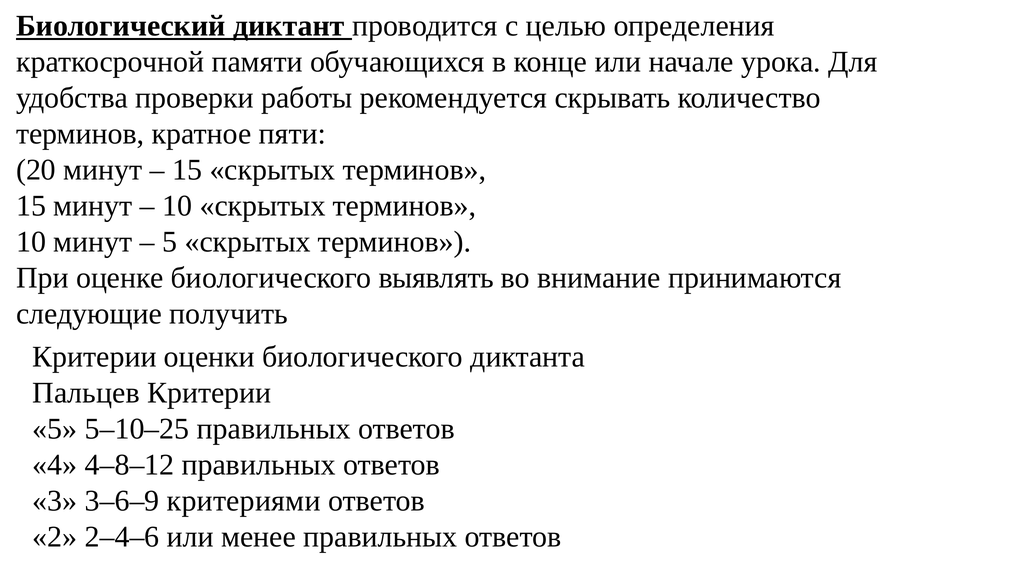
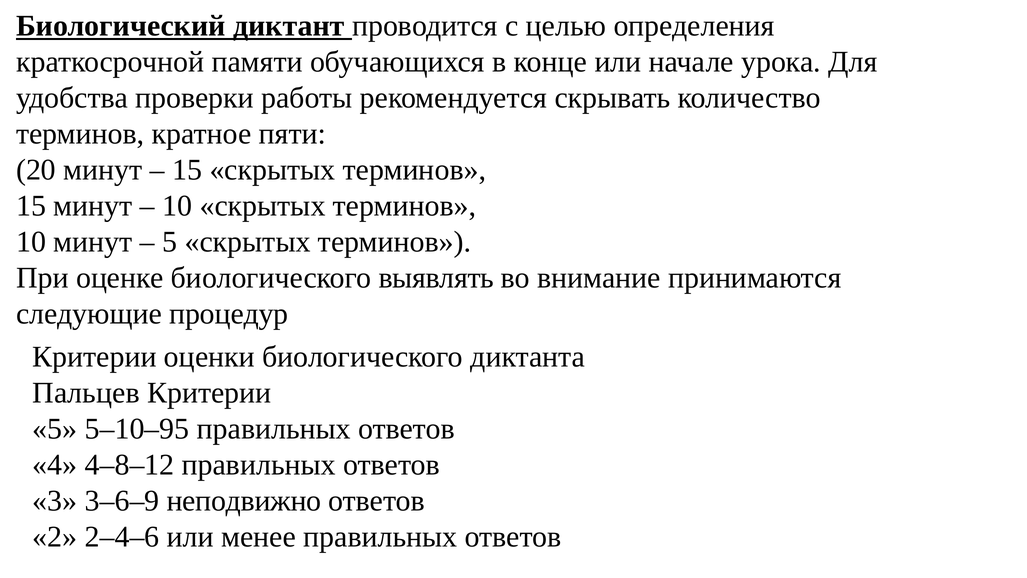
получить: получить -> процедур (229, 313)
5–10–25: 5–10–25 -> 5–10–95 (137, 428)
критериями: критериями -> неподвижно (244, 500)
